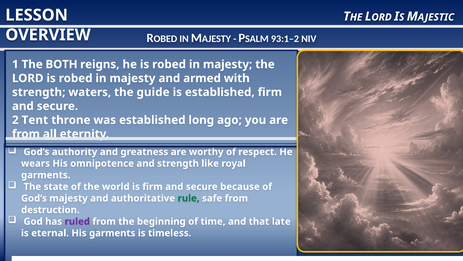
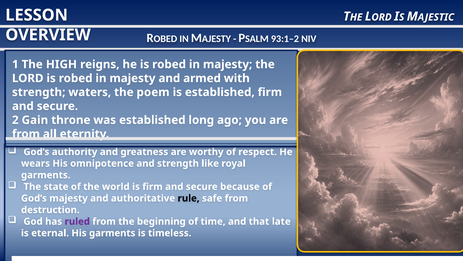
BOTH: BOTH -> HIGH (61, 64)
guide: guide -> poem (153, 92)
Tent: Tent -> Gain (35, 120)
rule colour: green -> black (189, 198)
